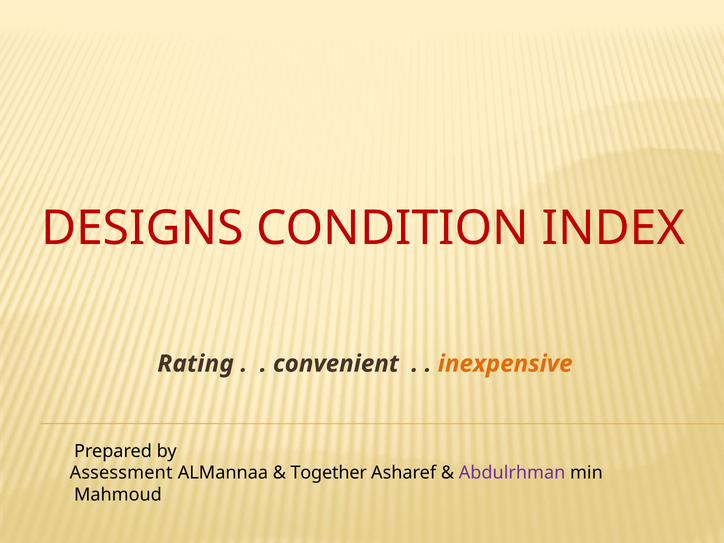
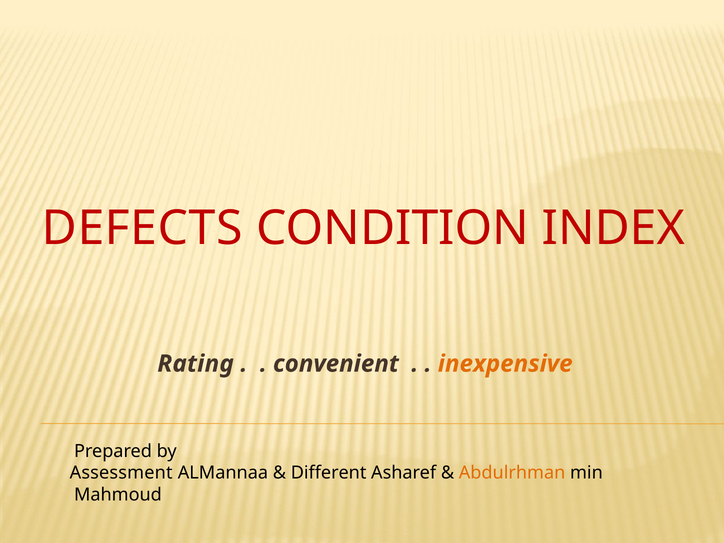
DESIGNS: DESIGNS -> DEFECTS (142, 228)
Together: Together -> Different (329, 473)
Abdulrhman colour: purple -> orange (512, 473)
